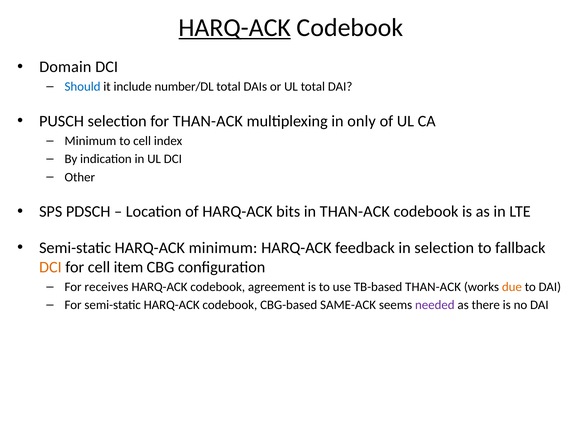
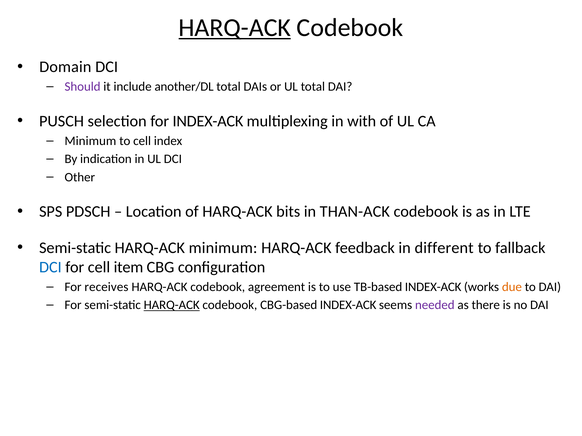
Should colour: blue -> purple (83, 87)
number/DL: number/DL -> another/DL (184, 87)
for THAN-ACK: THAN-ACK -> INDEX-ACK (208, 121)
only: only -> with (362, 121)
in selection: selection -> different (444, 248)
DCI colour: orange -> blue (50, 267)
TB-based THAN-ACK: THAN-ACK -> INDEX-ACK (433, 287)
HARQ-ACK underline: none -> present (172, 305)
CBG-based SAME-ACK: SAME-ACK -> INDEX-ACK (348, 305)
